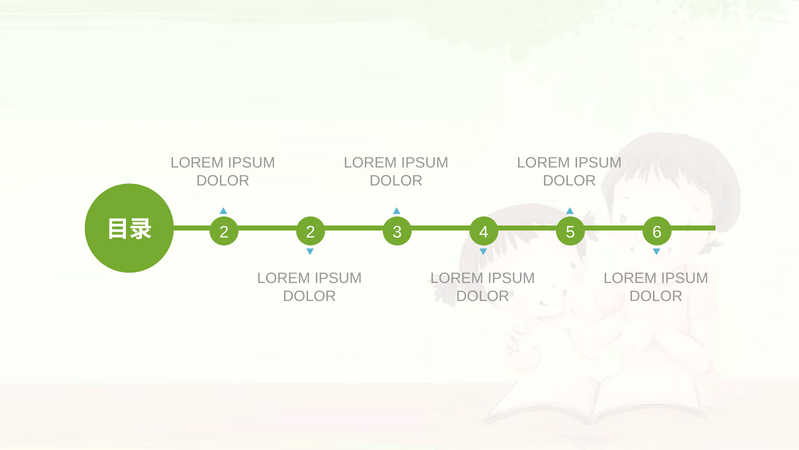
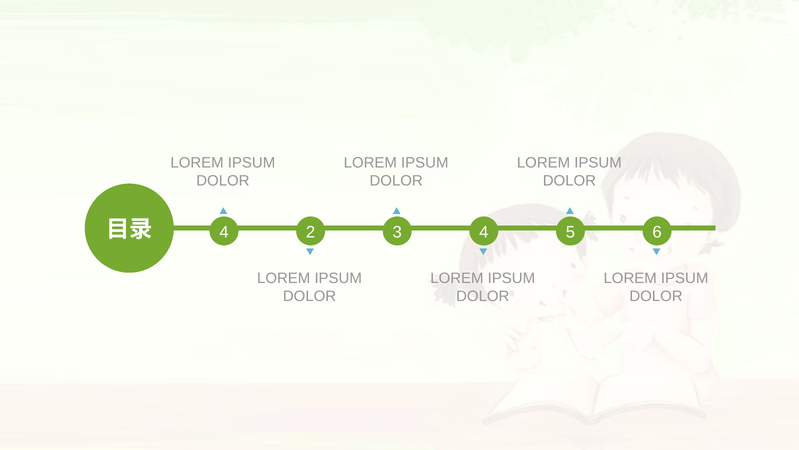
2: 2 -> 4 (224, 232)
